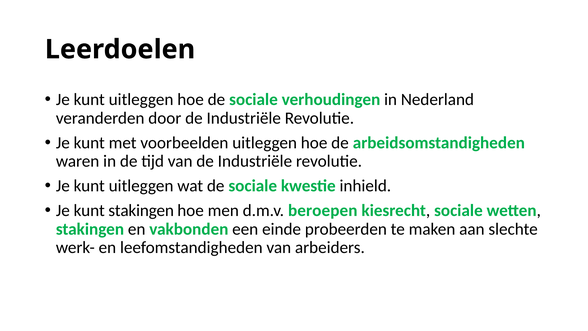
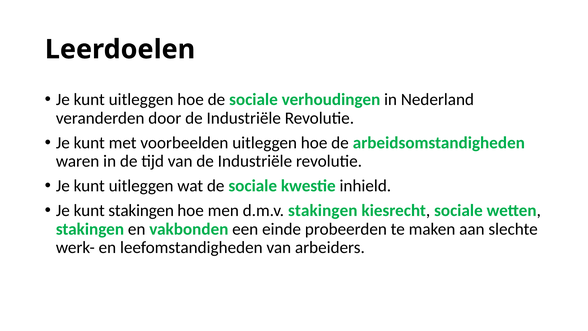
d.m.v beroepen: beroepen -> stakingen (323, 210)
